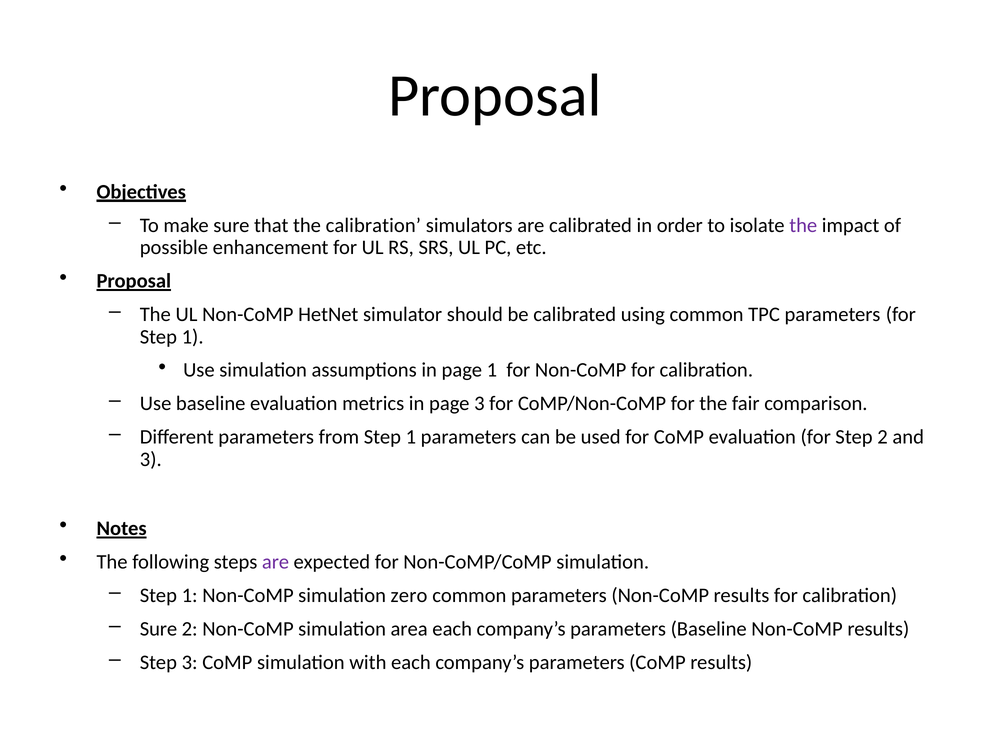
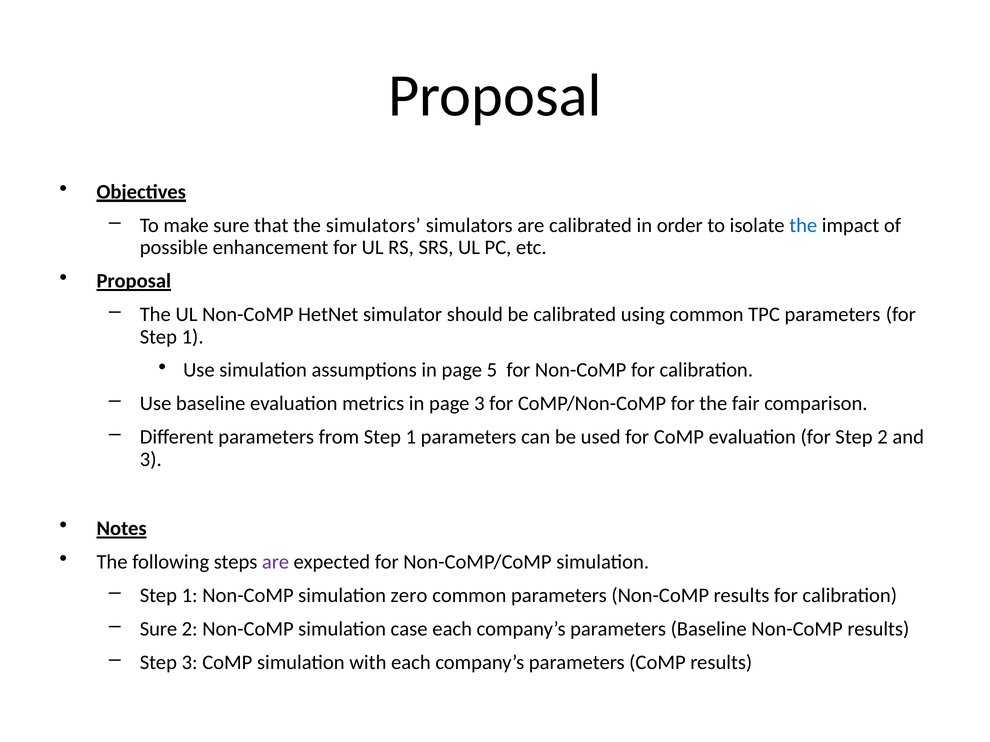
the calibration: calibration -> simulators (373, 225)
the colour: purple -> blue (803, 225)
page 1: 1 -> 5 (492, 370)
area: area -> case (409, 629)
